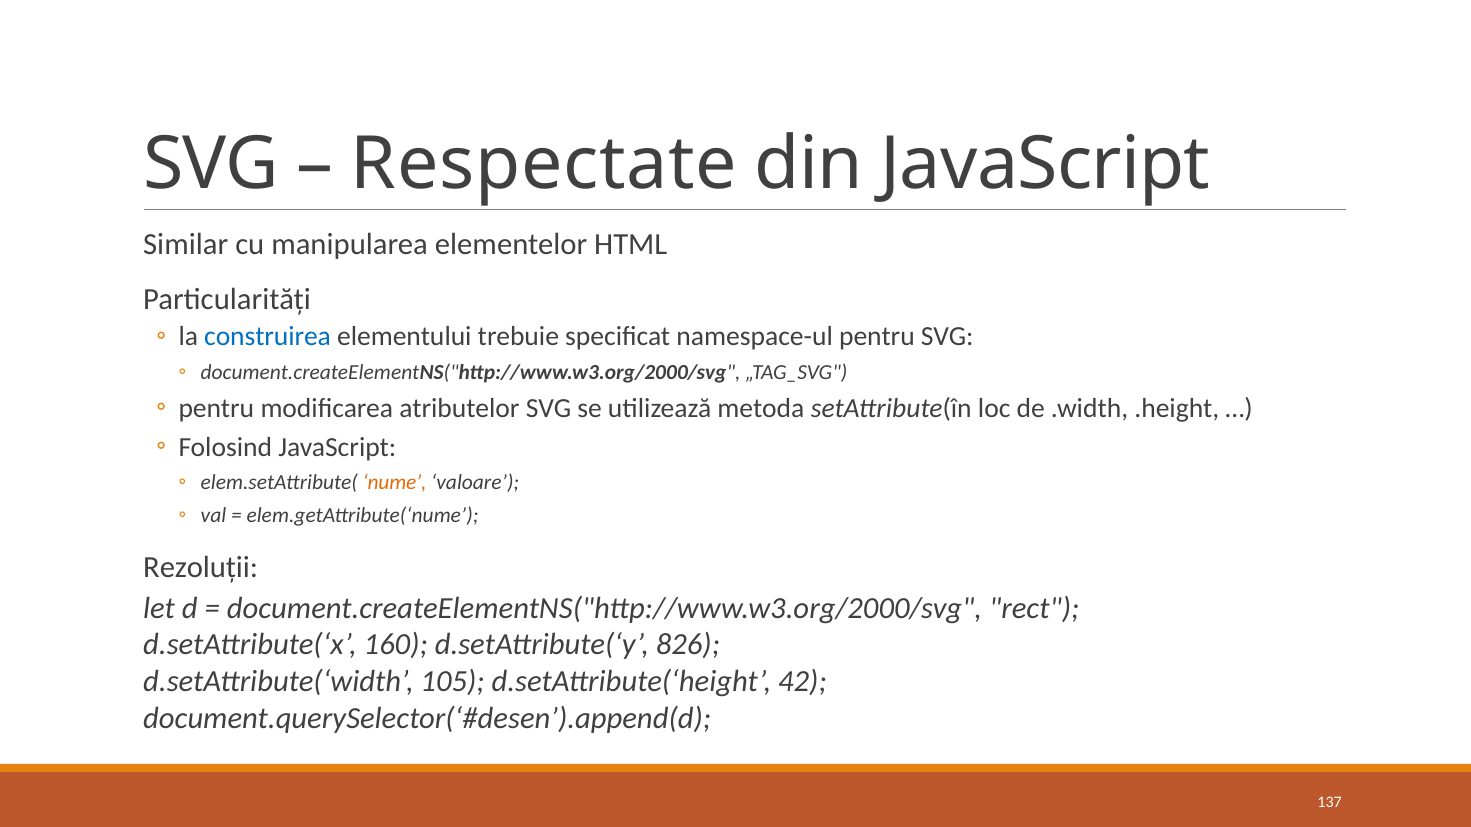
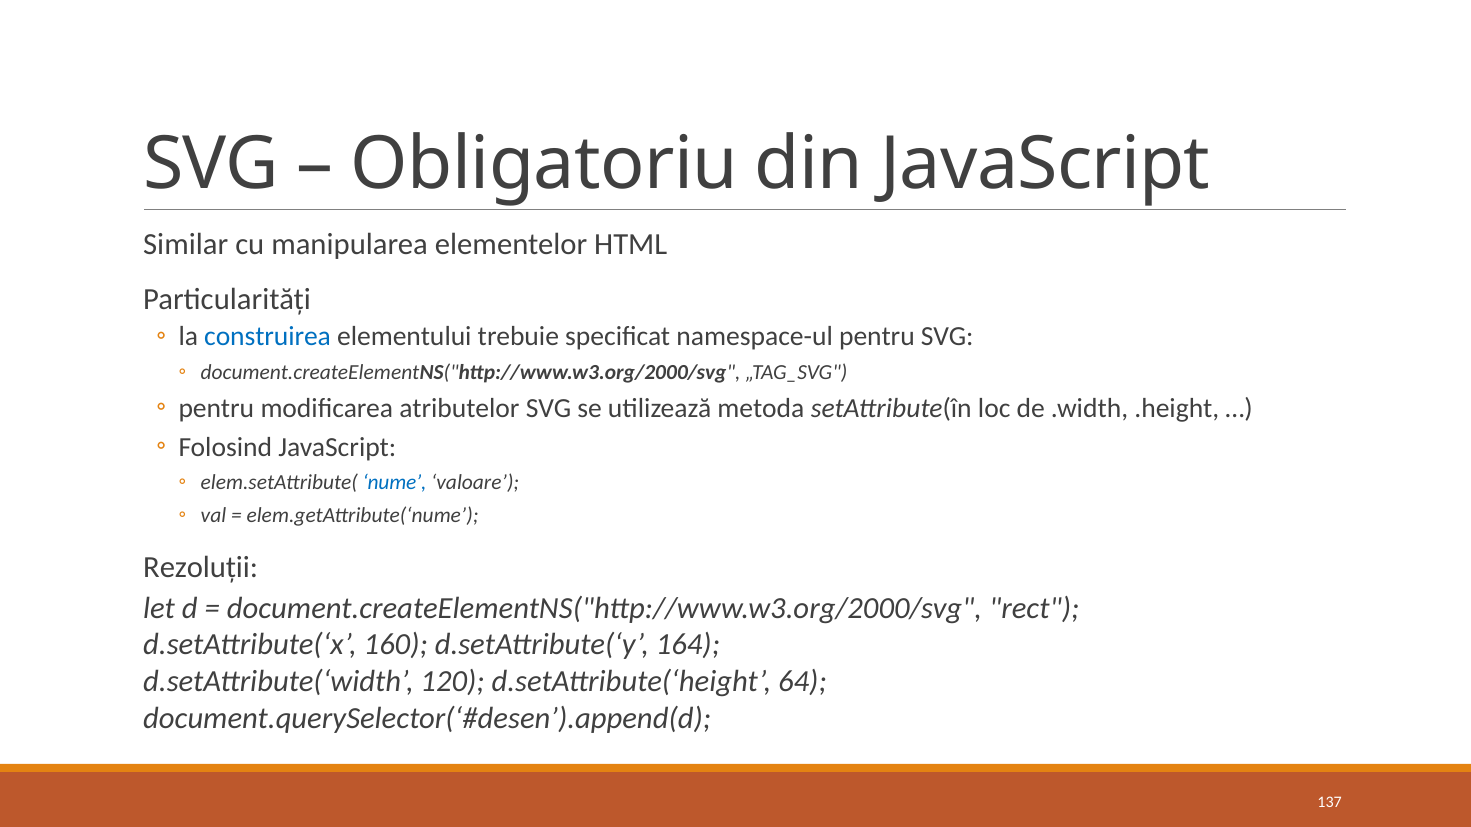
Respectate: Respectate -> Obligatoriu (544, 165)
nume colour: orange -> blue (395, 483)
826: 826 -> 164 (688, 645)
105: 105 -> 120 (453, 682)
42: 42 -> 64 (802, 682)
